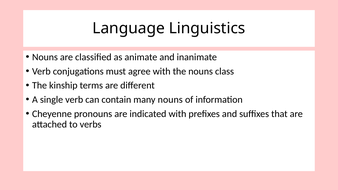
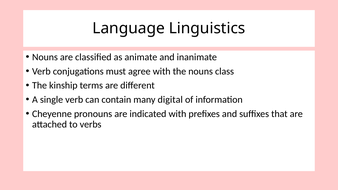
many nouns: nouns -> digital (170, 100)
